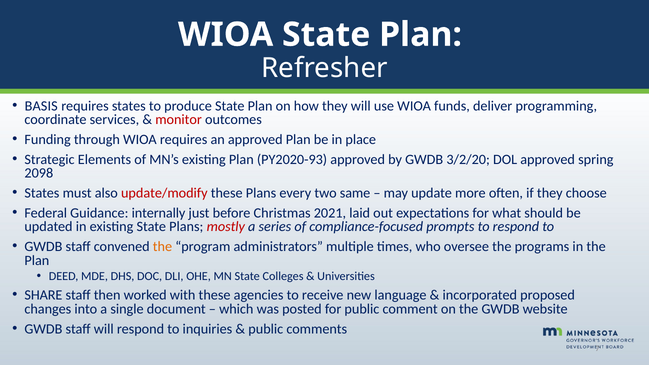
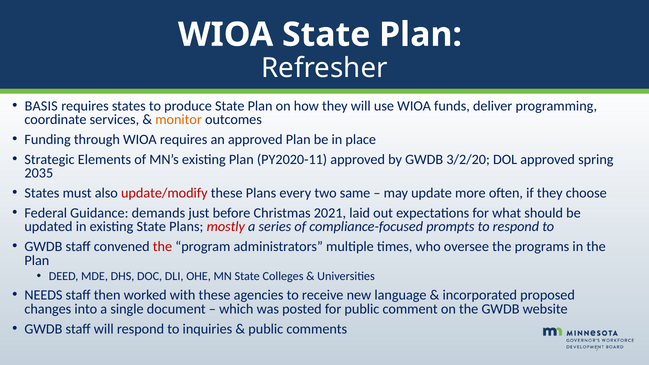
monitor colour: red -> orange (179, 120)
PY2020-93: PY2020-93 -> PY2020-11 (292, 160)
2098: 2098 -> 2035 (39, 173)
internally: internally -> demands (158, 213)
the colour: orange -> red (162, 247)
SHARE: SHARE -> NEEDS (43, 295)
